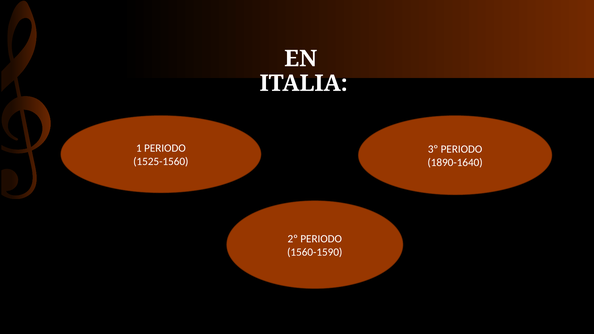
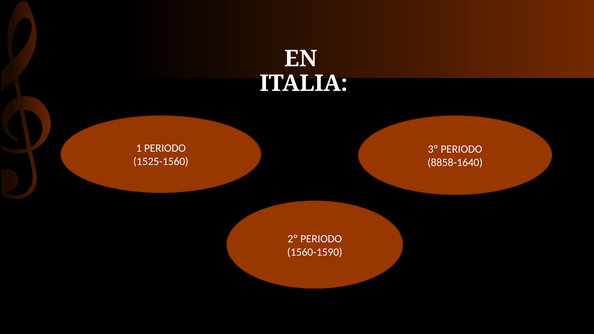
1890-1640: 1890-1640 -> 8858-1640 (455, 163)
